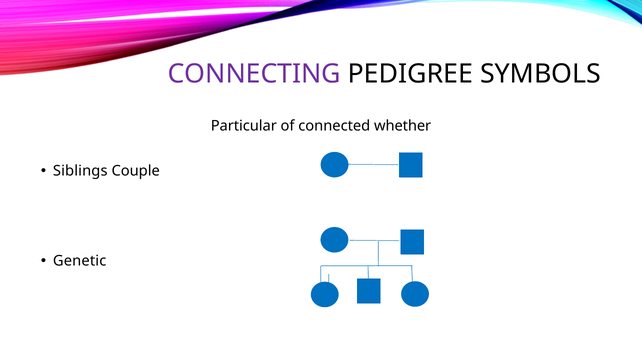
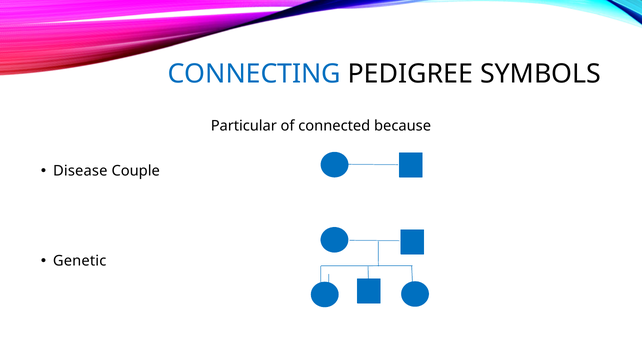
CONNECTING colour: purple -> blue (254, 74)
whether: whether -> because (403, 126)
Siblings: Siblings -> Disease (80, 171)
